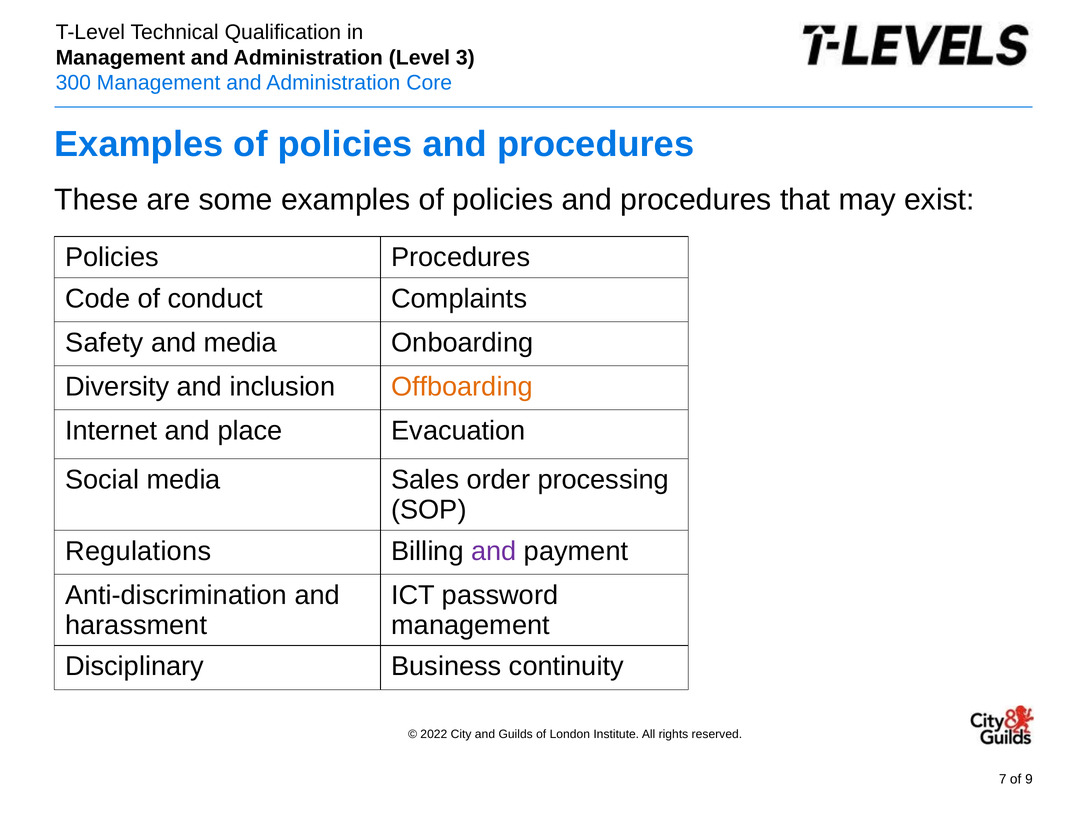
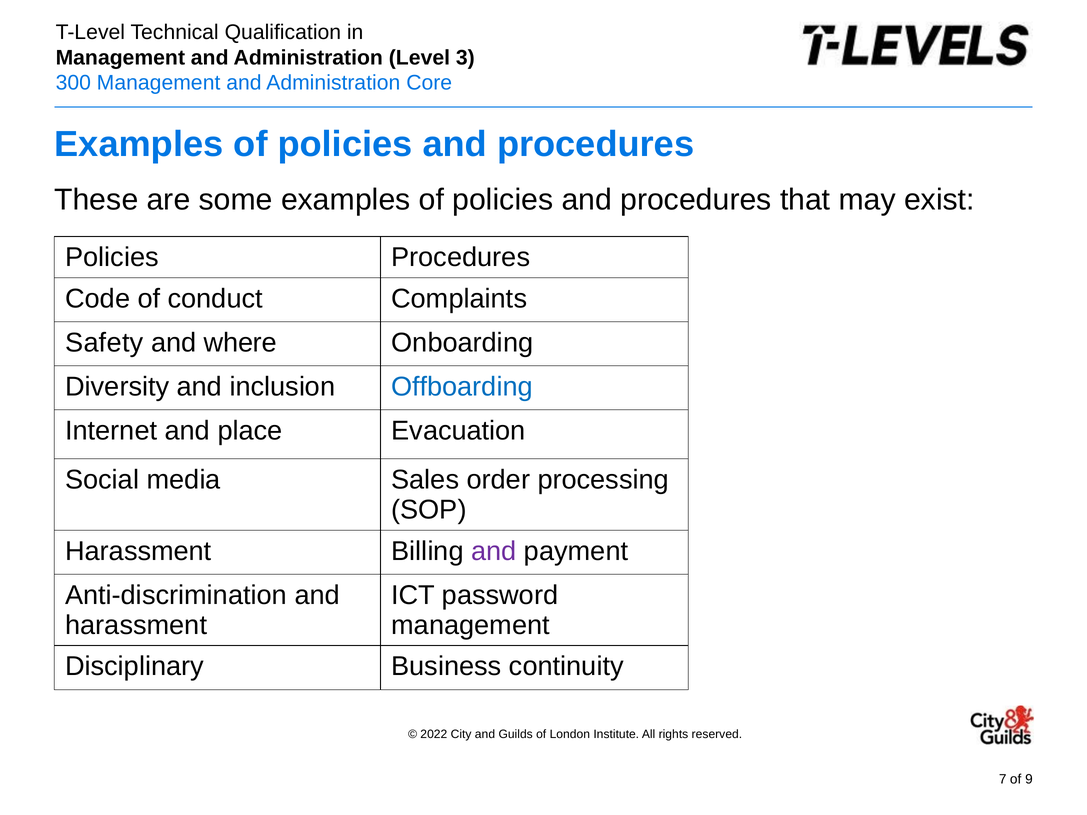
and media: media -> where (240, 343)
Offboarding colour: orange -> blue (462, 387)
Regulations: Regulations -> Harassment (138, 551)
